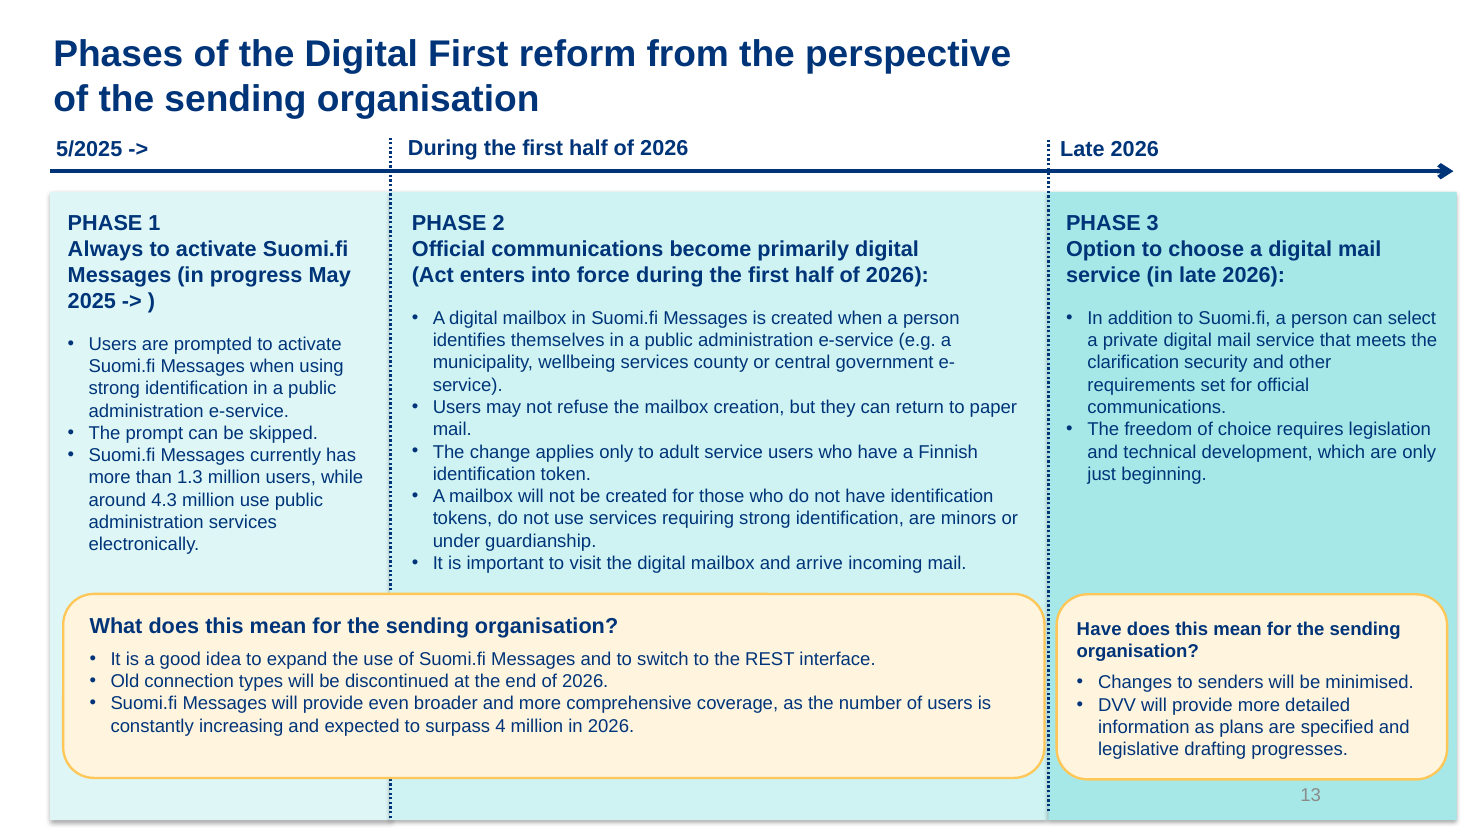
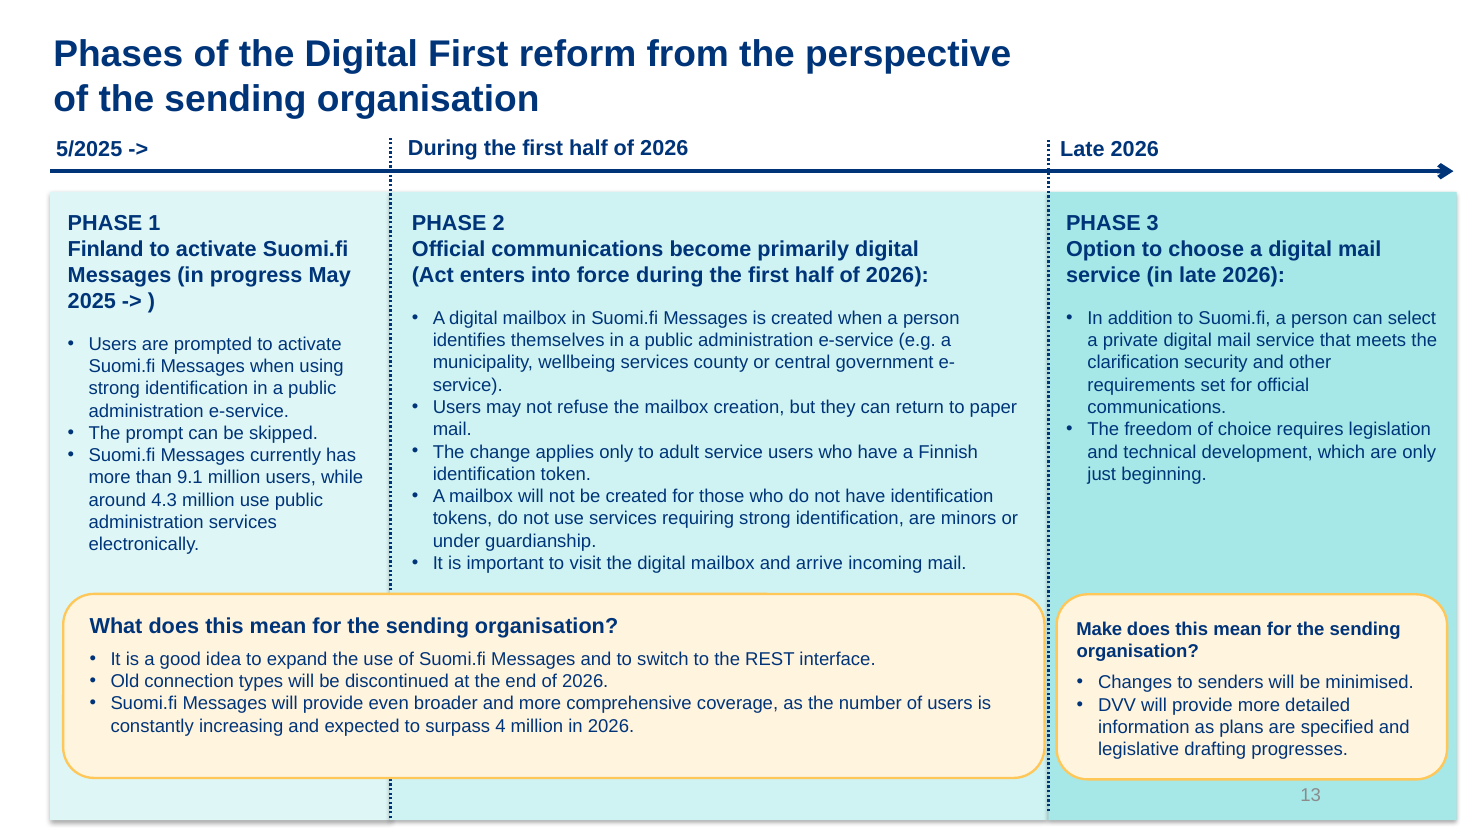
Always: Always -> Finland (106, 250)
1.3: 1.3 -> 9.1 (190, 478)
Have: Have -> Make (1099, 629)
